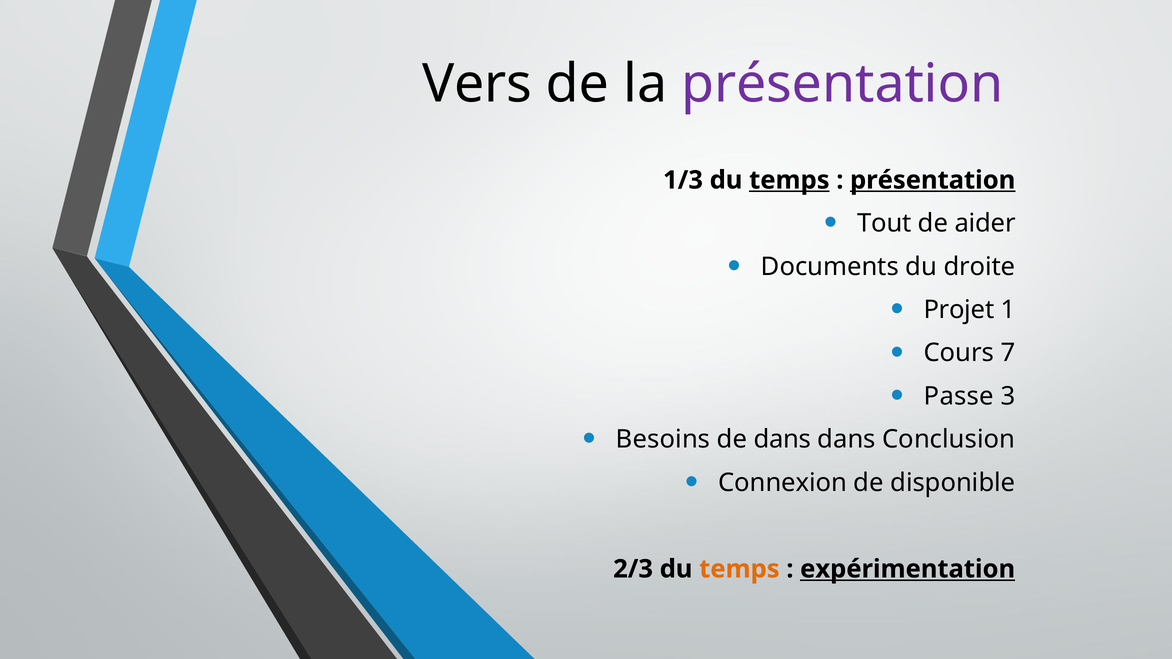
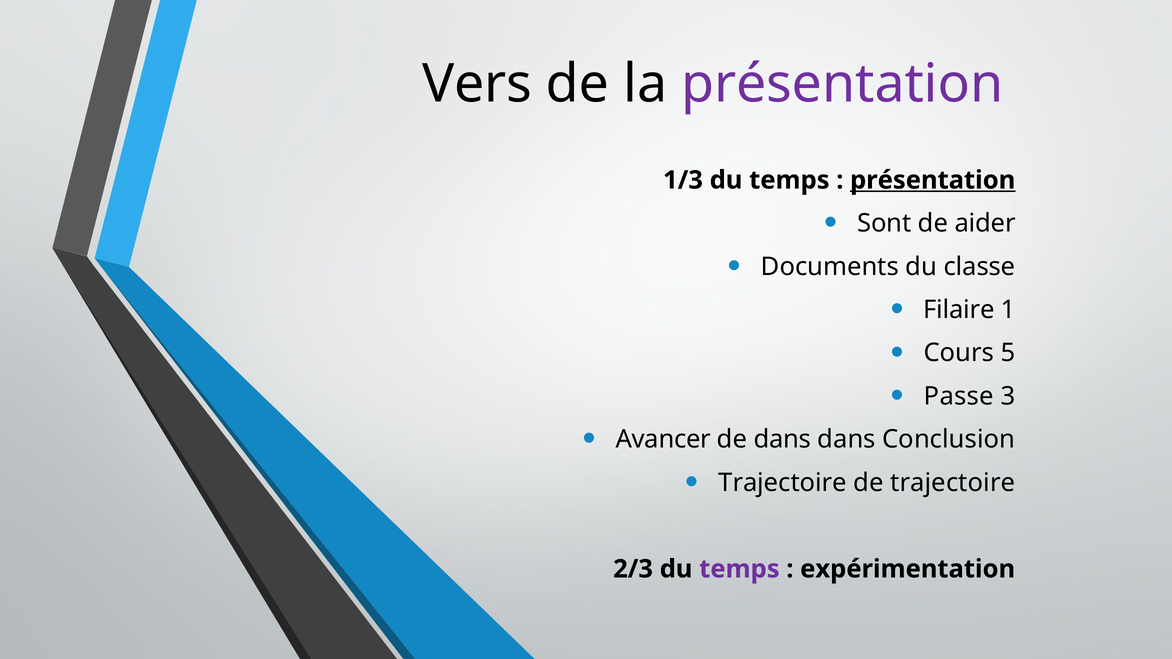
temps underline: present -> none (789, 180)
Tout: Tout -> Sont (884, 223)
droite: droite -> classe (980, 267)
Projet: Projet -> Filaire (959, 310)
7: 7 -> 5 (1008, 353)
Besoins: Besoins -> Avancer (663, 440)
Connexion: Connexion -> Trajectoire (783, 483)
de disponible: disponible -> trajectoire (953, 483)
temps colour: orange -> purple (739, 569)
expérimentation underline: present -> none (908, 569)
